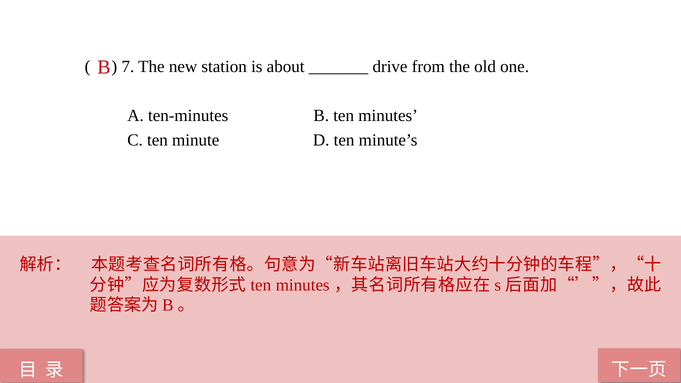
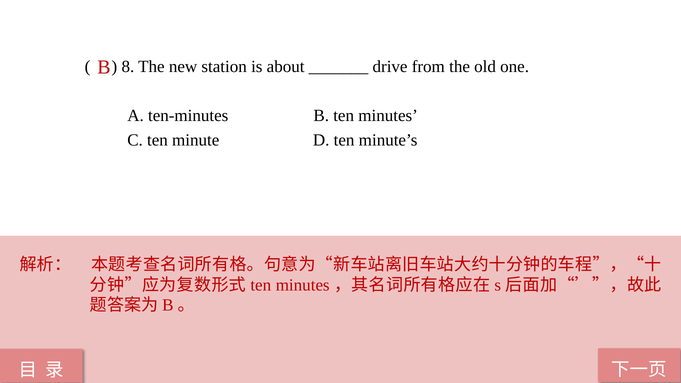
7: 7 -> 8 (128, 67)
